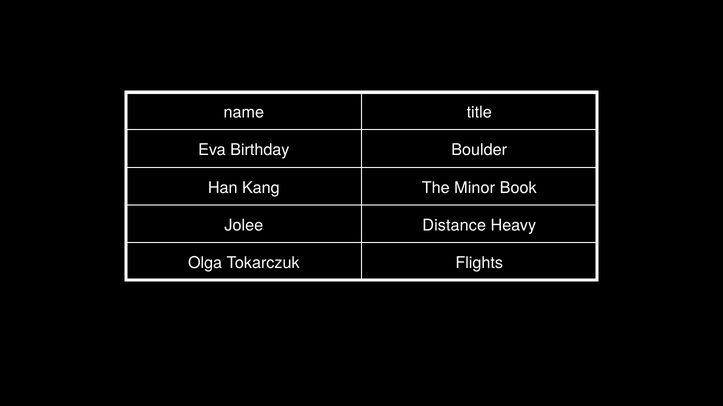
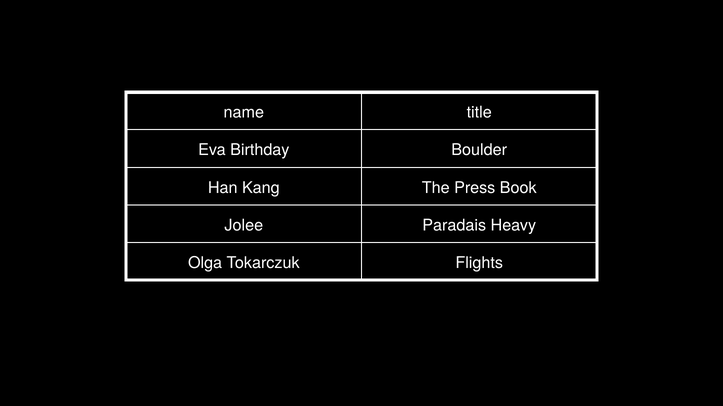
Minor: Minor -> Press (475, 188)
Distance: Distance -> Paradais (454, 226)
